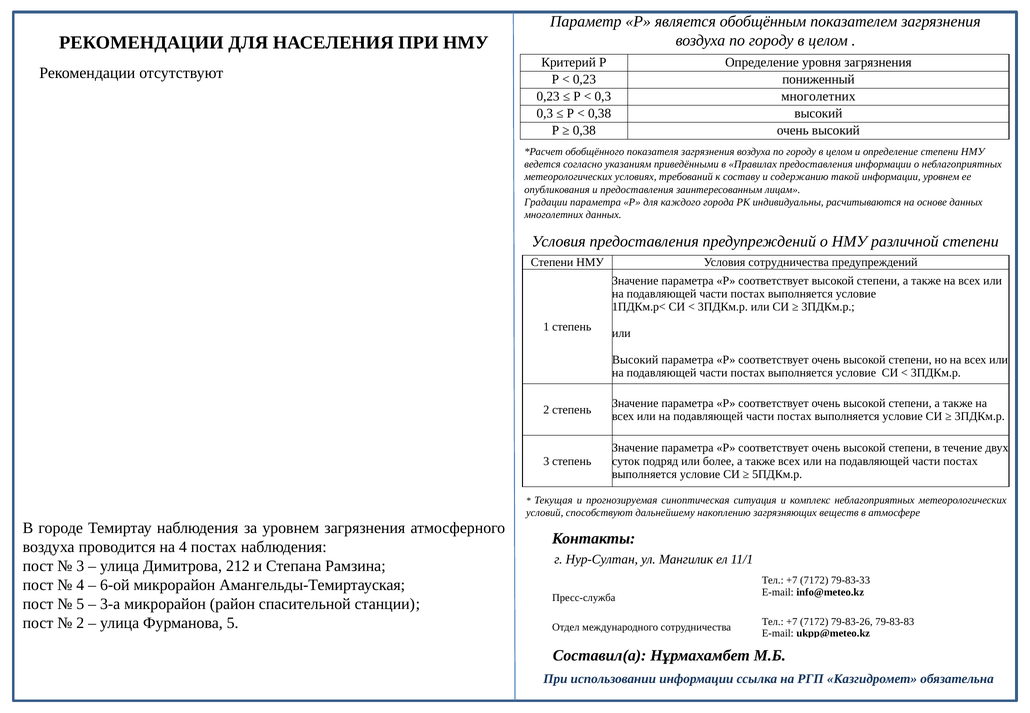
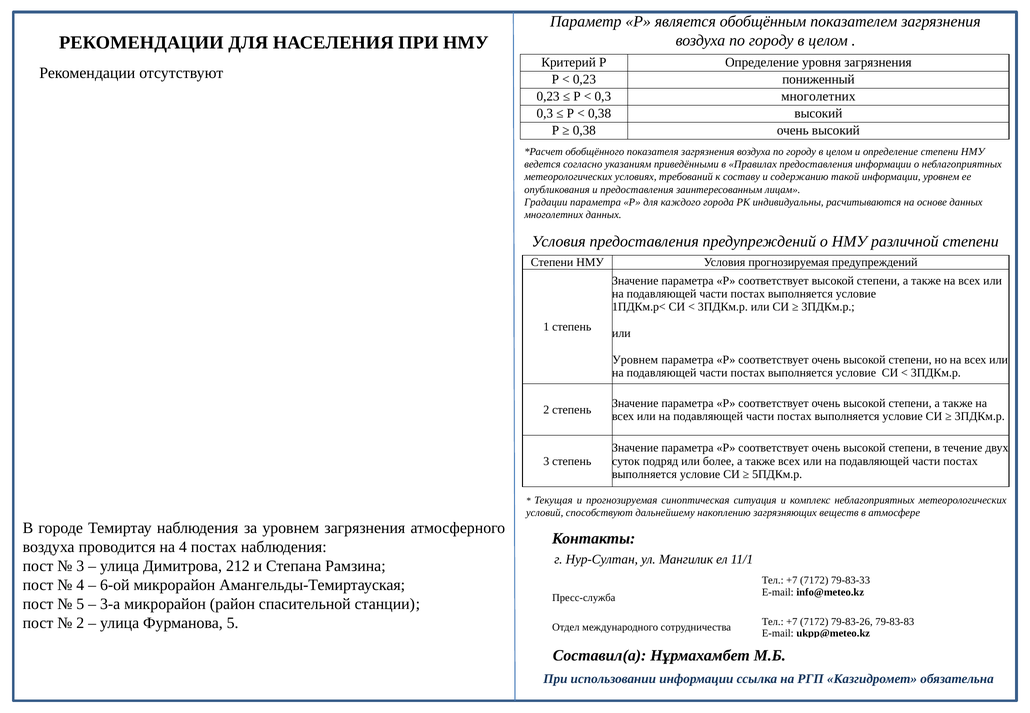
Условия сотрудничества: сотрудничества -> прогнозируемая (789, 262)
Высокий: Высокий -> Уровнем (635, 360)
